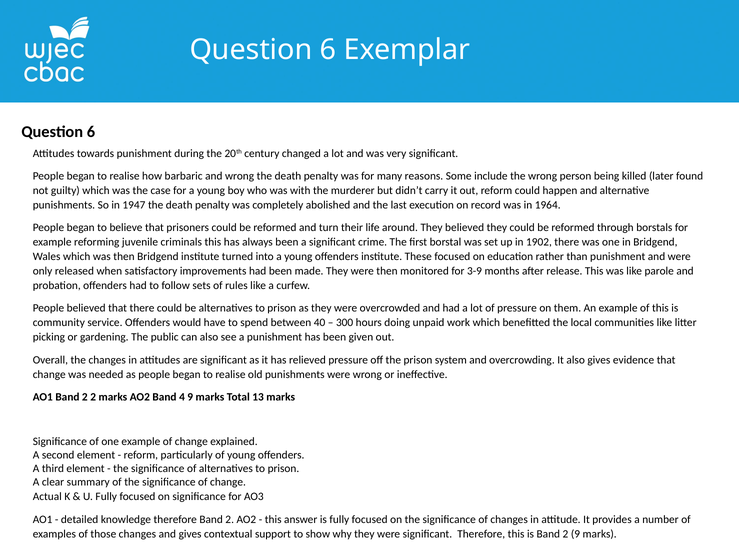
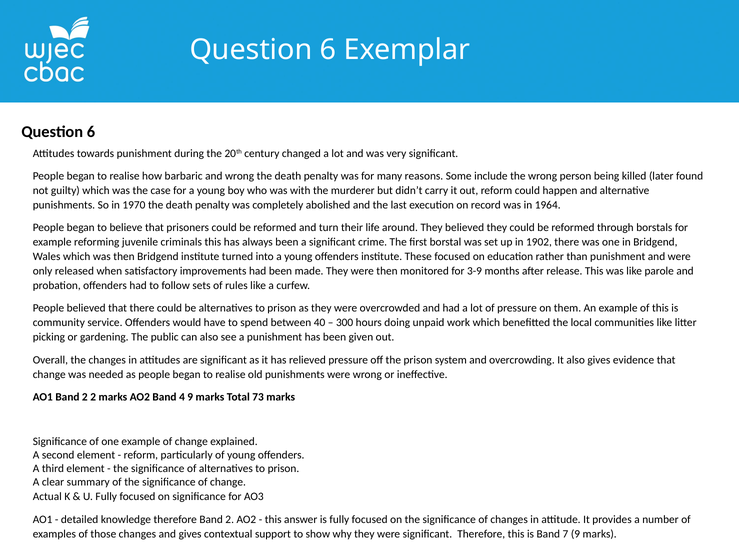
1947: 1947 -> 1970 (134, 205)
13: 13 -> 73 (258, 397)
is Band 2: 2 -> 7 (565, 534)
